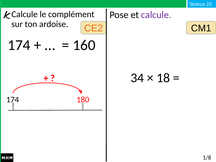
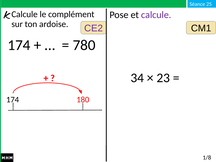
CE2 colour: orange -> purple (94, 28)
160: 160 -> 780 (84, 45)
18: 18 -> 23 (163, 78)
